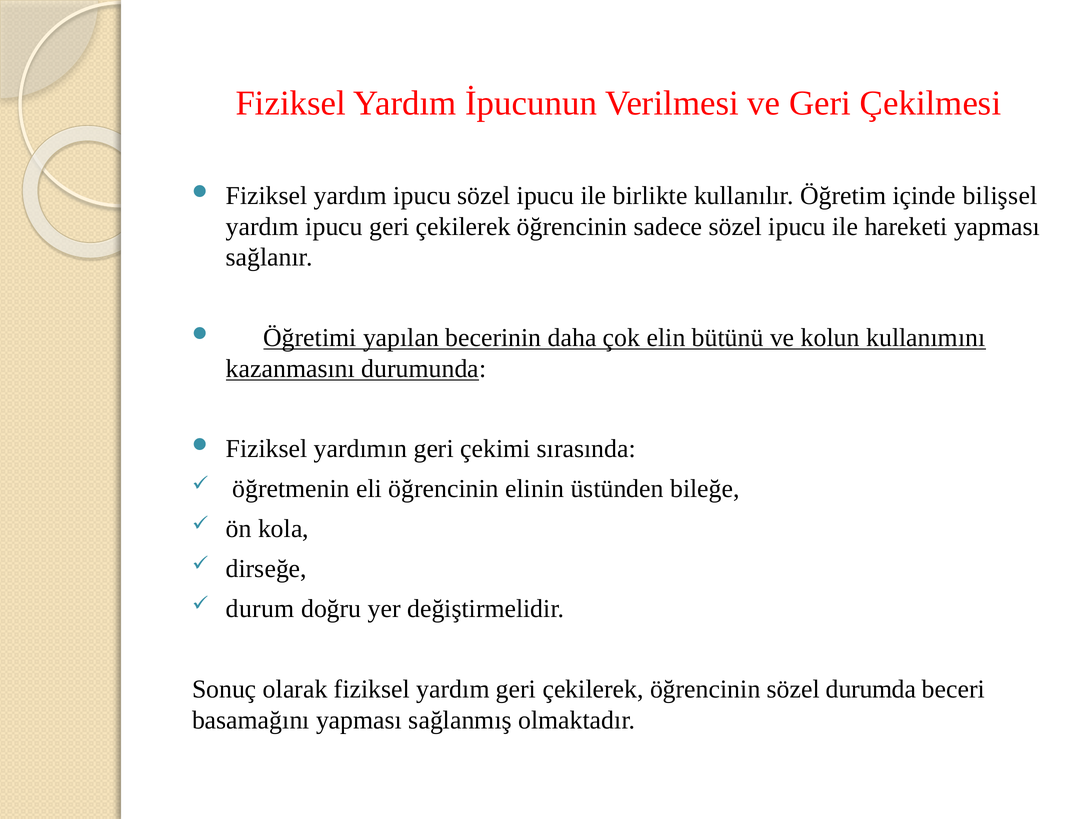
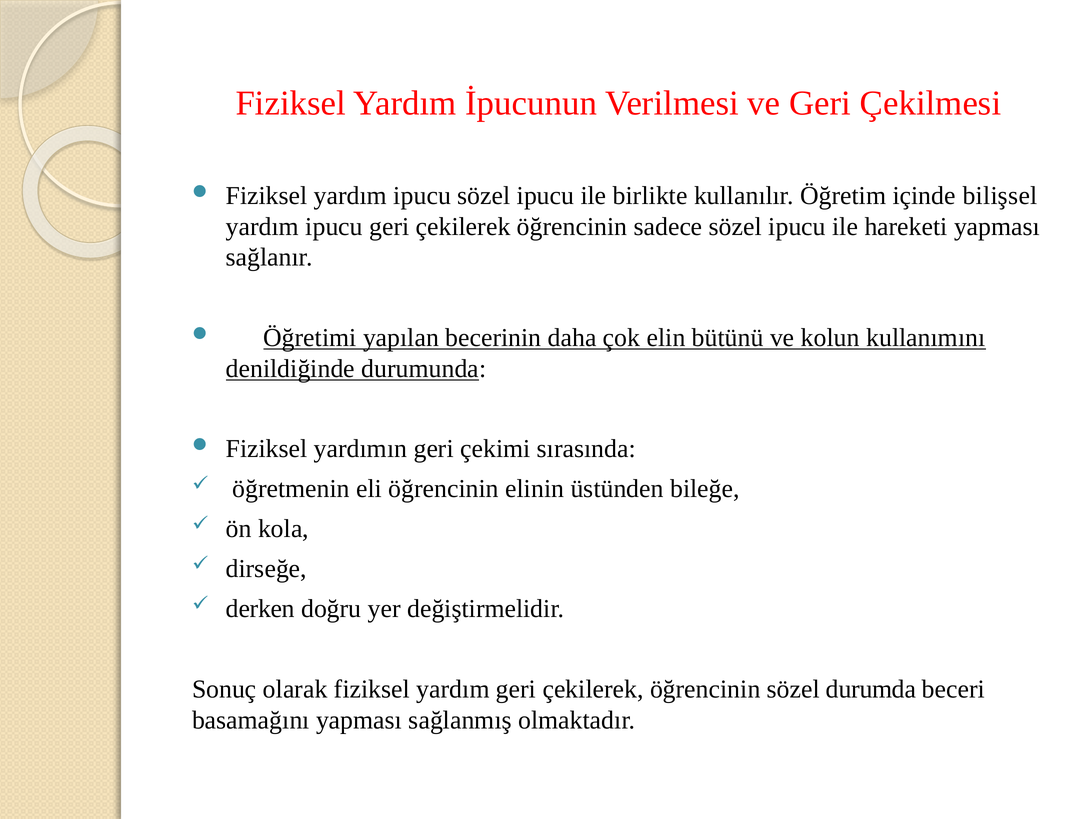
kazanmasını: kazanmasını -> denildiğinde (290, 369)
durum: durum -> derken (260, 609)
